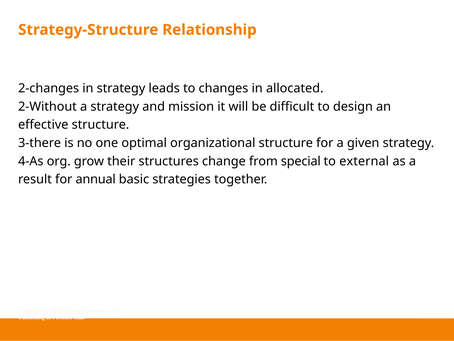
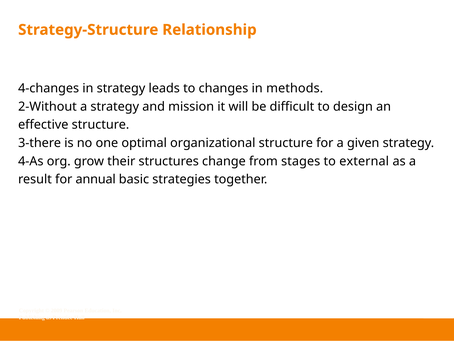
2-changes: 2-changes -> 4-changes (49, 88)
allocated: allocated -> methods (295, 88)
special: special -> stages (301, 161)
